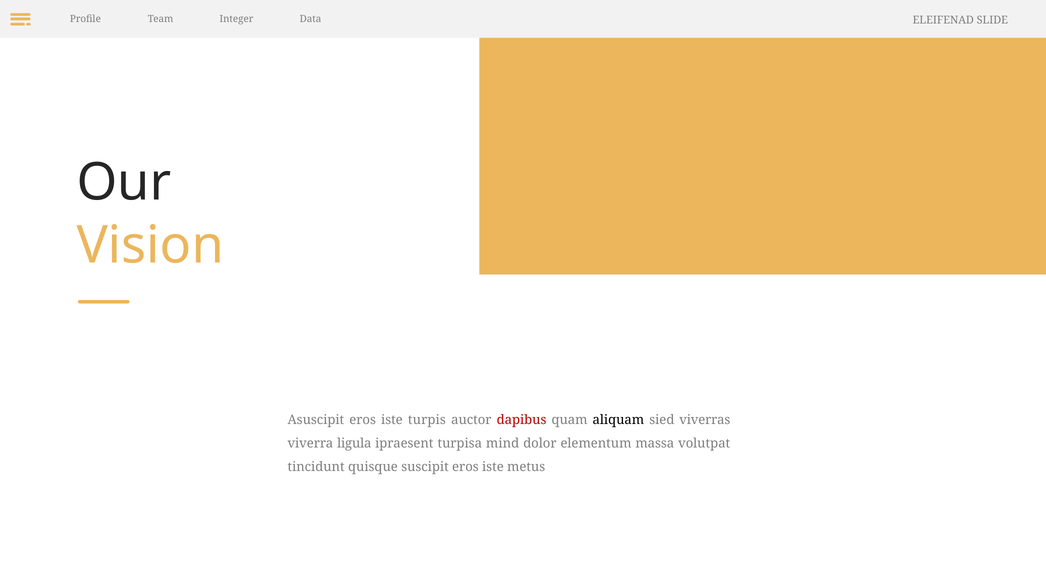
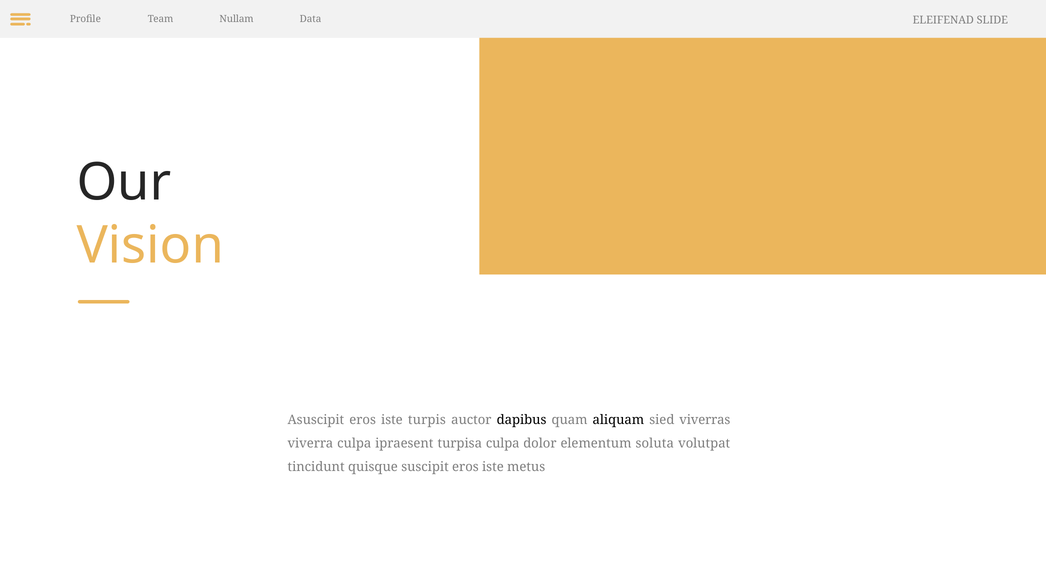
Integer: Integer -> Nullam (237, 19)
dapibus colour: red -> black (522, 420)
viverra ligula: ligula -> culpa (354, 444)
turpisa mind: mind -> culpa (503, 444)
massa: massa -> soluta (655, 444)
